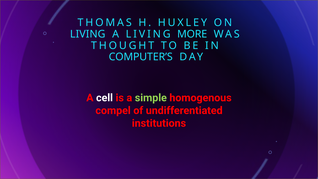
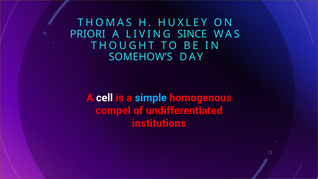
LIVING: LIVING -> PRIORI (88, 34)
MORE: MORE -> SINCE (192, 34)
COMPUTER’S: COMPUTER’S -> SOMEHOW’S (141, 57)
simple colour: light green -> light blue (151, 98)
